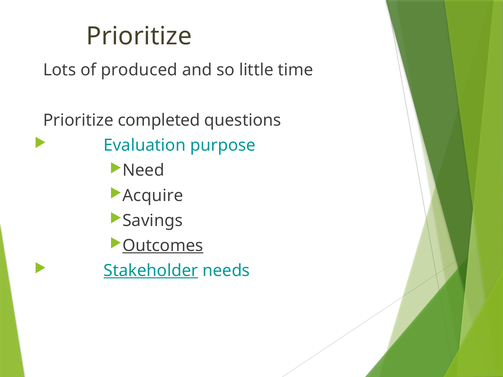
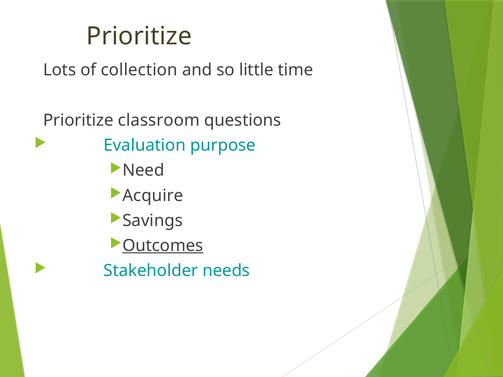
produced: produced -> collection (139, 70)
completed: completed -> classroom (159, 120)
Stakeholder underline: present -> none (151, 271)
